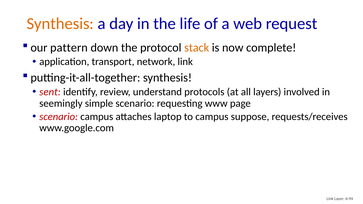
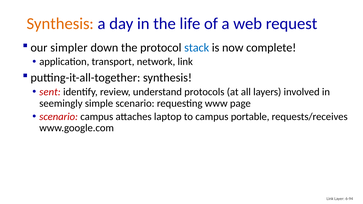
pattern: pattern -> simpler (69, 48)
stack colour: orange -> blue (197, 48)
suppose: suppose -> portable (250, 117)
